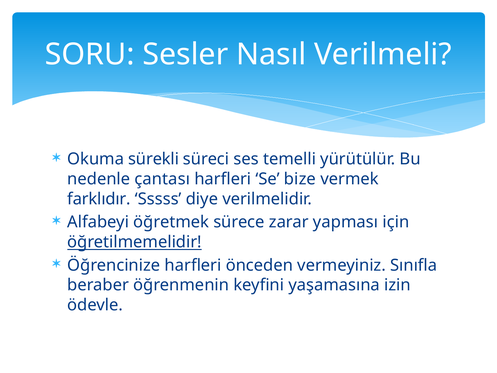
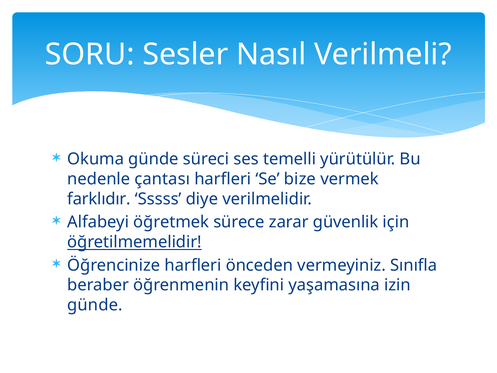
Okuma sürekli: sürekli -> günde (153, 159)
yapması: yapması -> güvenlik (346, 222)
ödevle: ödevle -> günde (95, 305)
